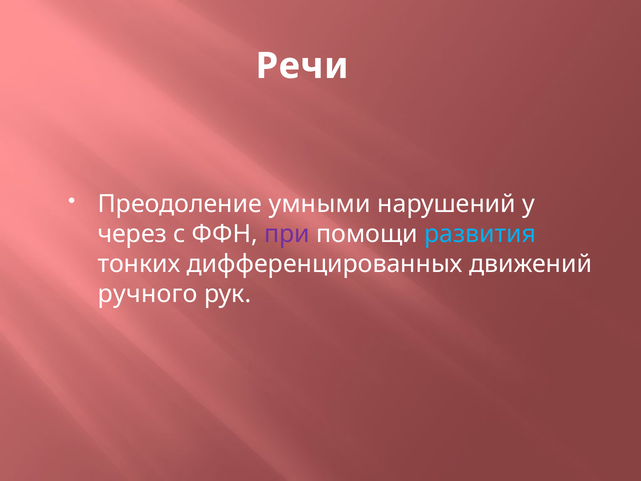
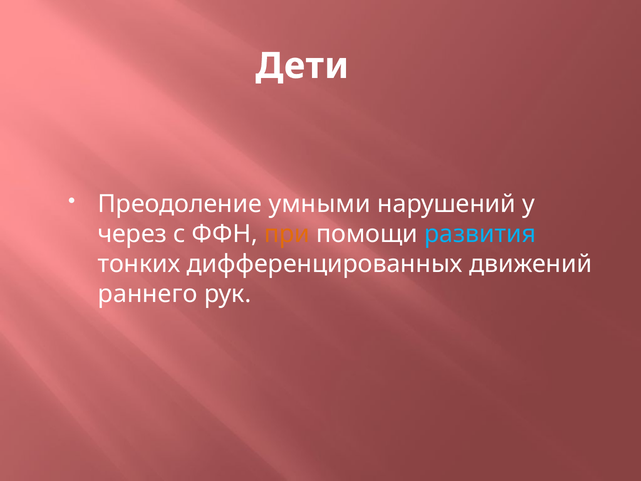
Речи: Речи -> Дети (302, 66)
при colour: purple -> orange (287, 234)
ручного: ручного -> раннего (148, 294)
